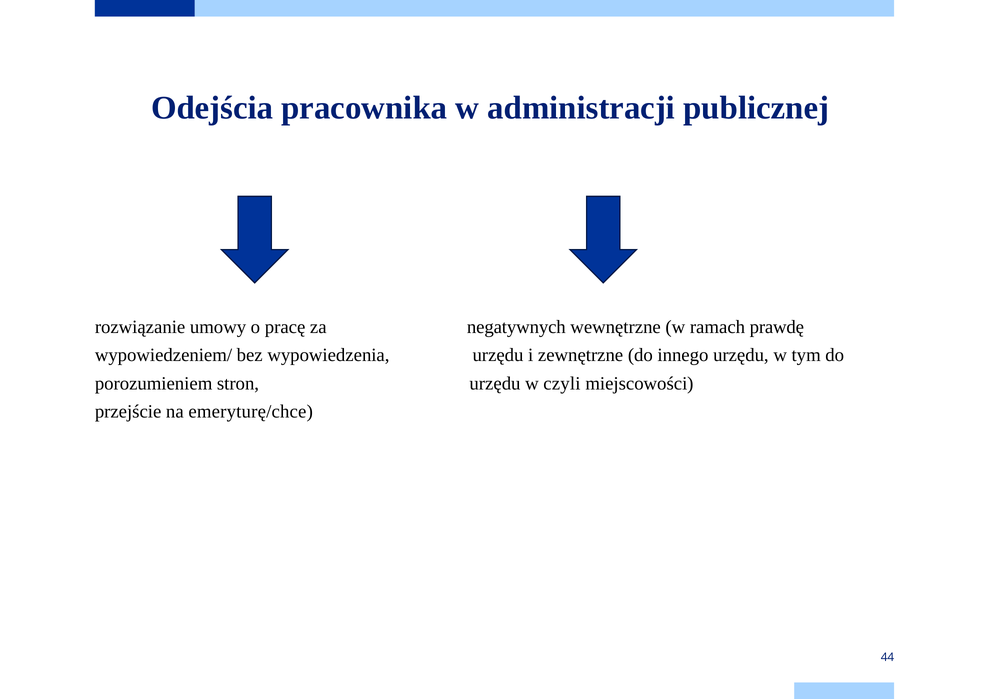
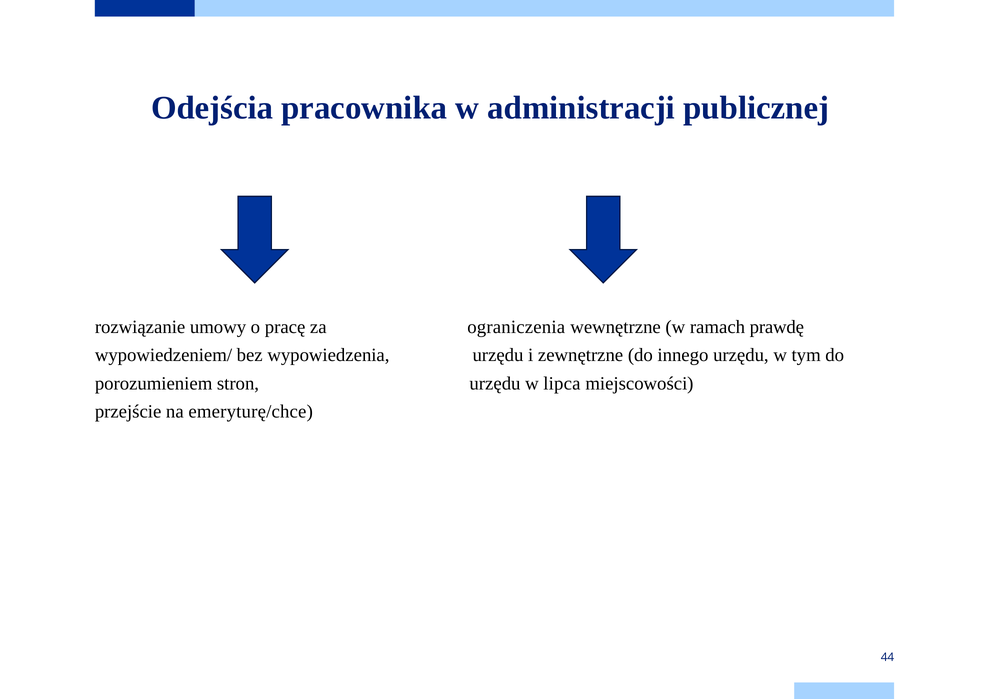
negatywnych: negatywnych -> ograniczenia (516, 327)
czyli: czyli -> lipca (562, 384)
